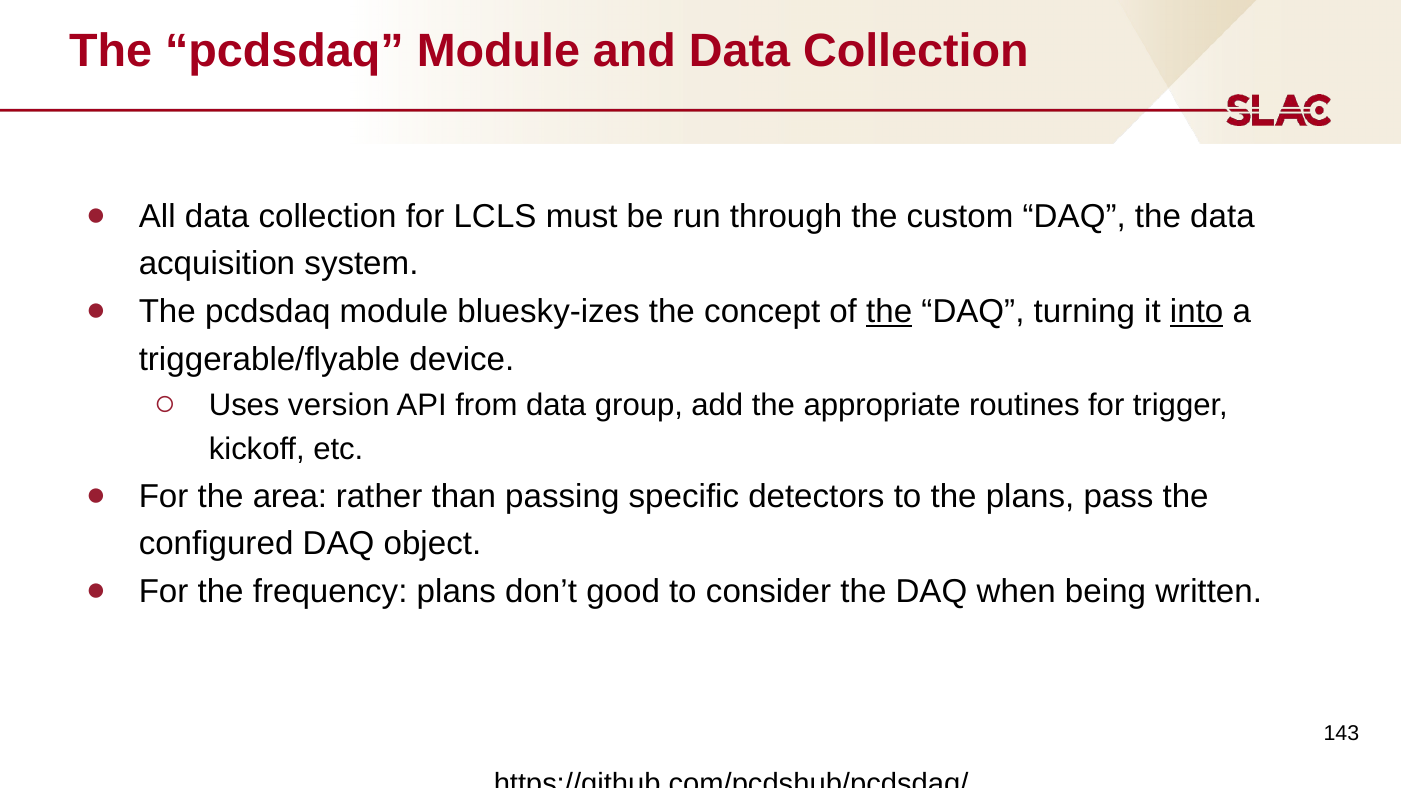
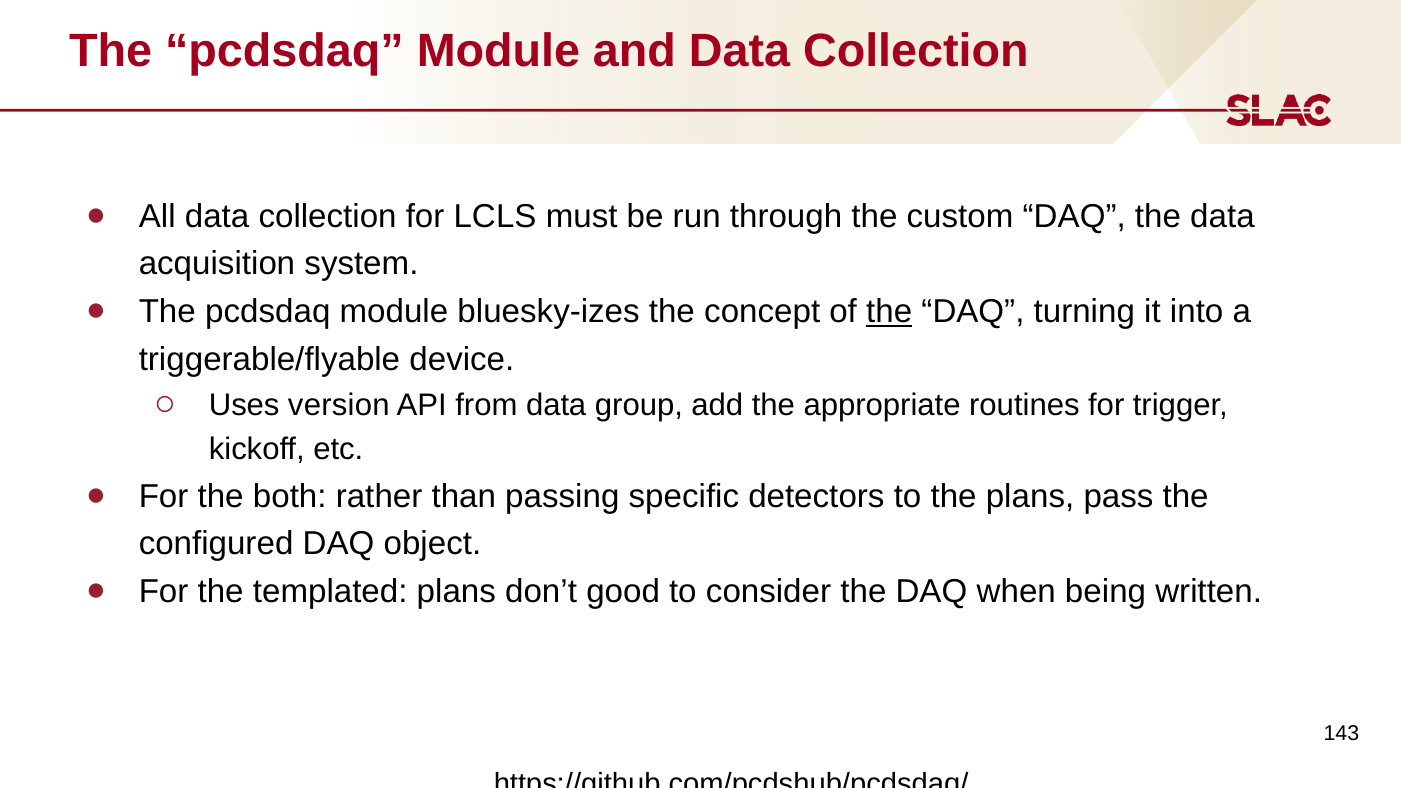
into underline: present -> none (1197, 311)
area: area -> both (290, 496)
frequency: frequency -> templated (330, 592)
